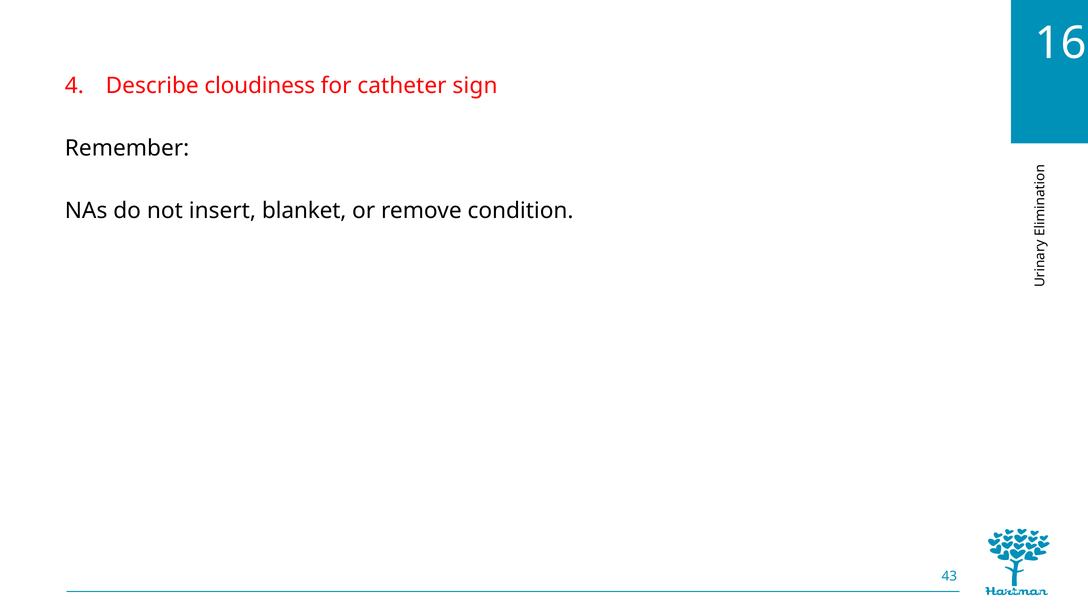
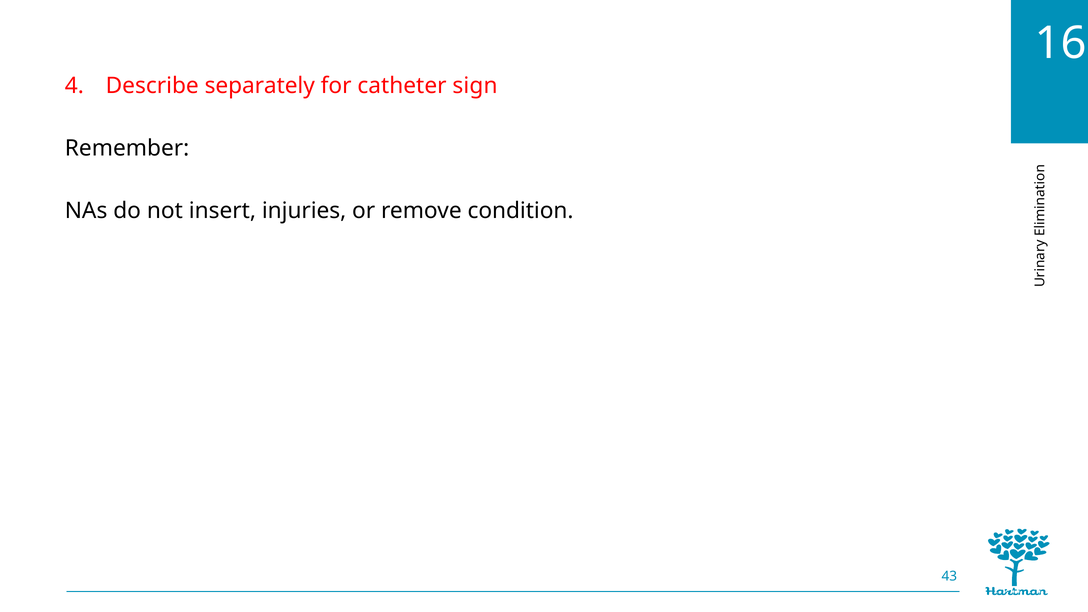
cloudiness: cloudiness -> separately (260, 86)
blanket: blanket -> injuries (304, 211)
